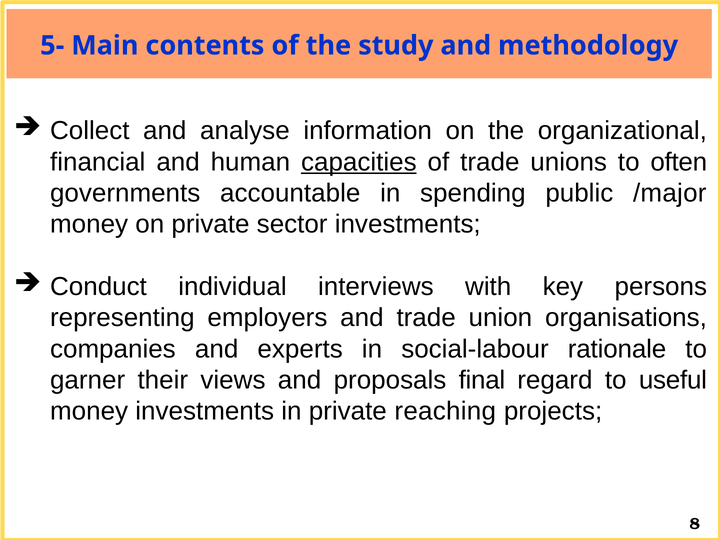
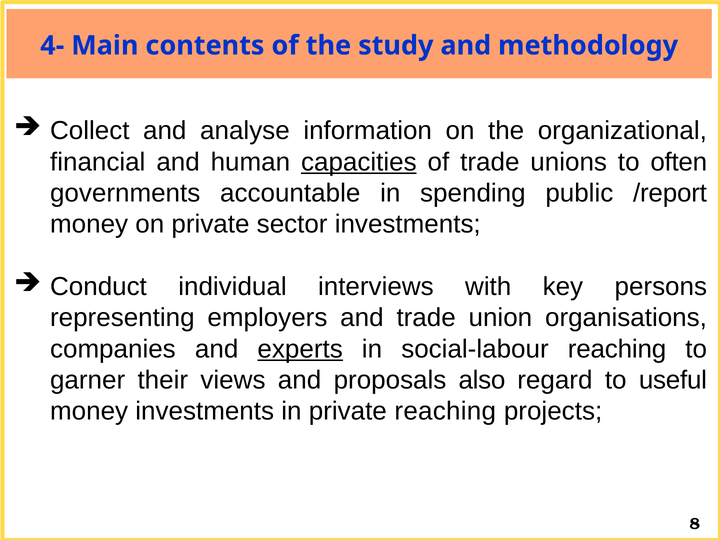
5-: 5- -> 4- (52, 46)
/major: /major -> /report (670, 193)
experts underline: none -> present (300, 349)
social-labour rationale: rationale -> reaching (617, 349)
final: final -> also (482, 380)
